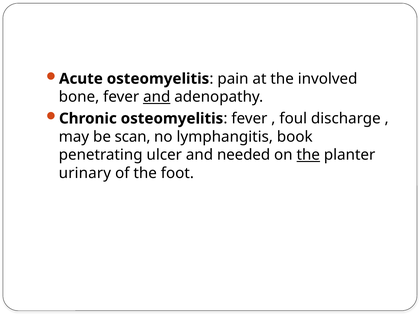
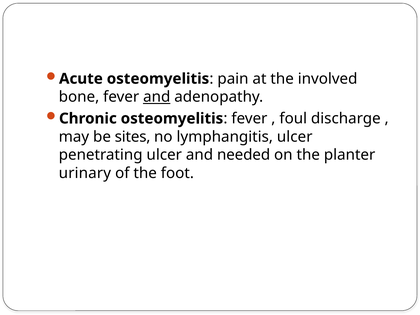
scan: scan -> sites (133, 137)
lymphangitis book: book -> ulcer (295, 137)
the underline: present -> none (308, 155)
